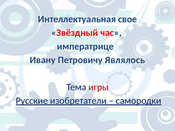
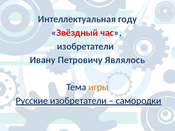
свое: свое -> году (128, 19)
императрице: императрице -> изобретатели (85, 46)
игры colour: red -> orange (99, 87)
